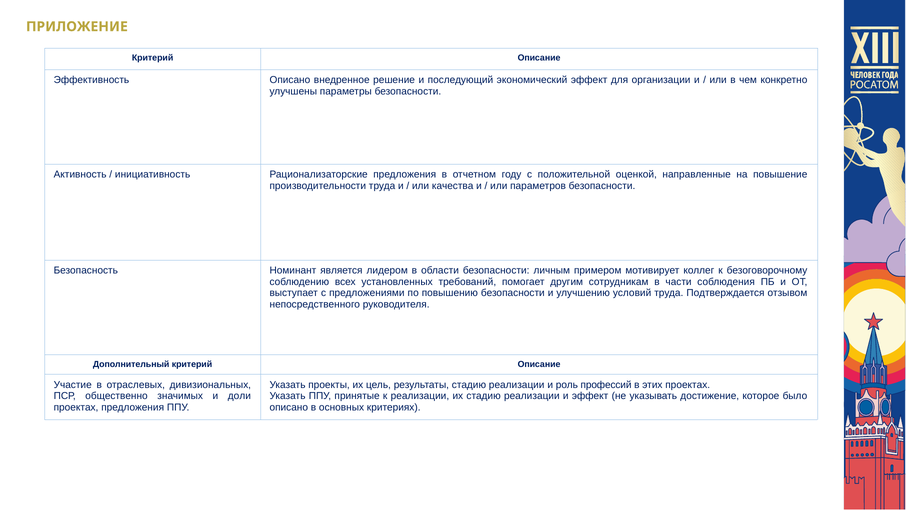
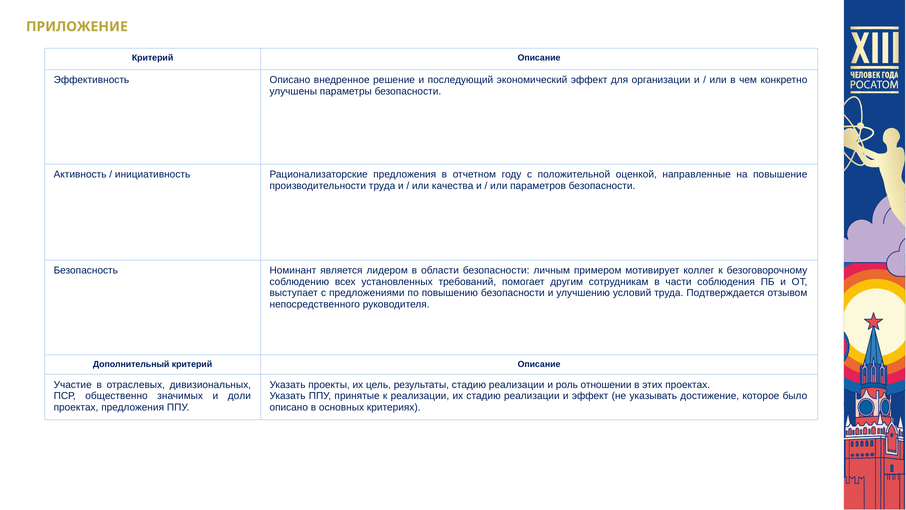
профессий: профессий -> отношении (606, 384)
